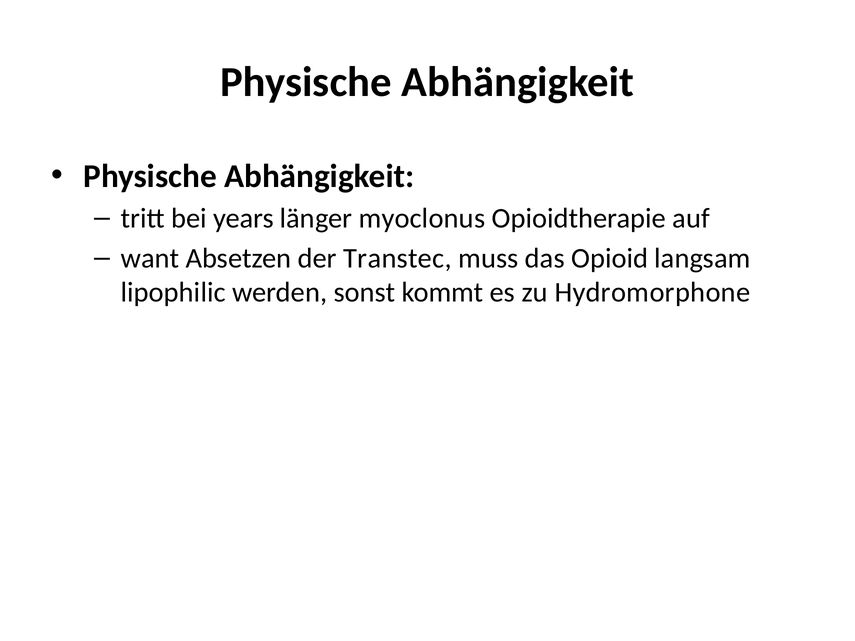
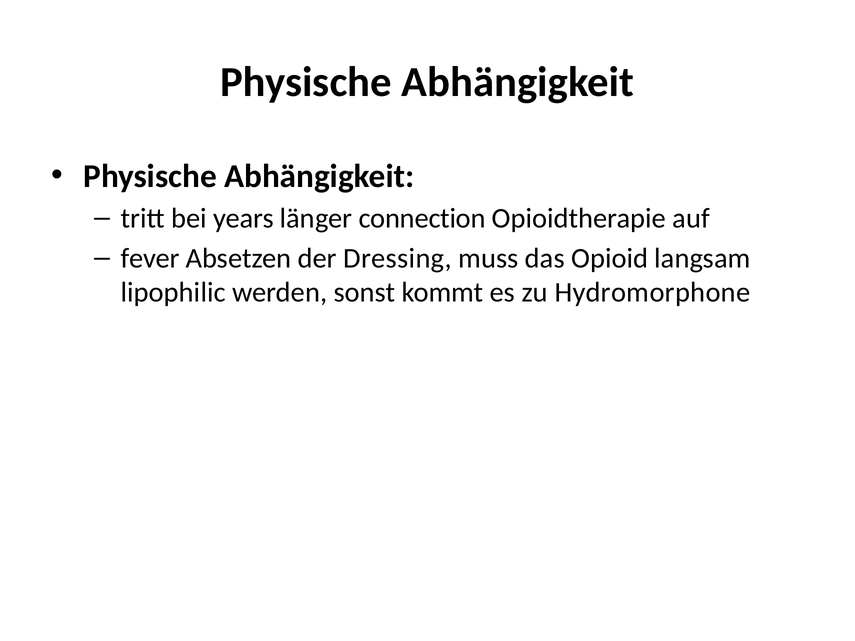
myoclonus: myoclonus -> connection (422, 219)
want: want -> fever (150, 259)
Transtec: Transtec -> Dressing (398, 259)
